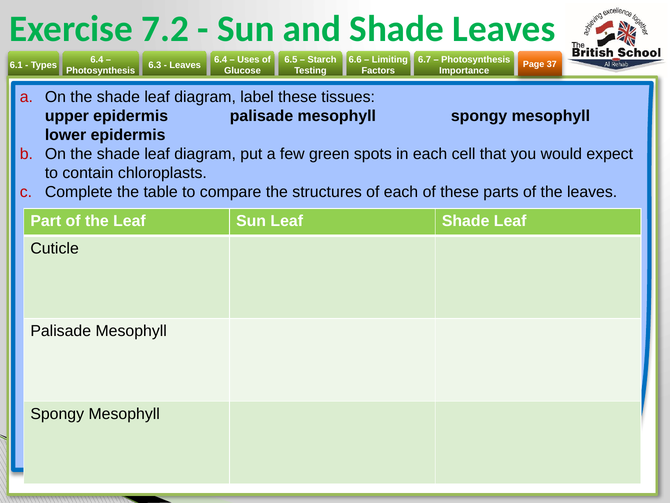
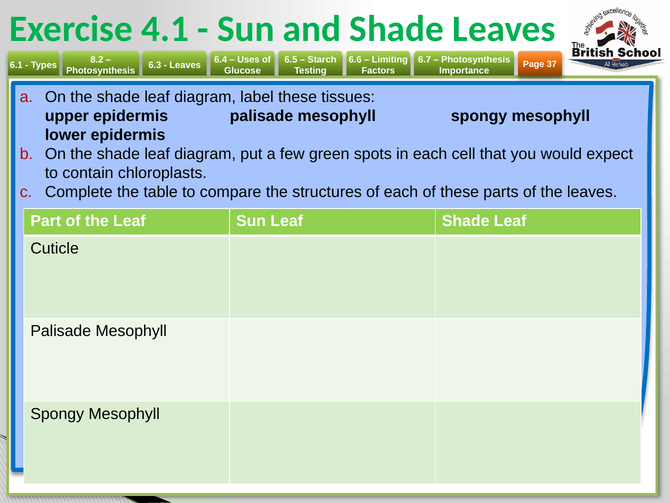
7.2: 7.2 -> 4.1 (165, 29)
6.4: 6.4 -> 8.2 (97, 59)
